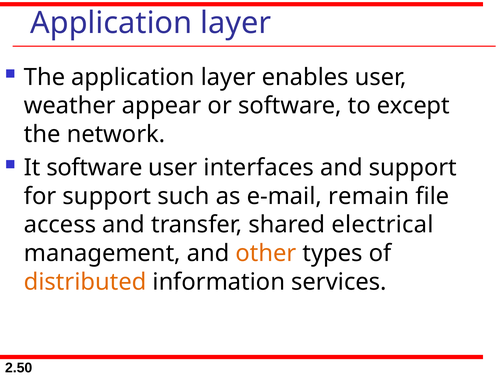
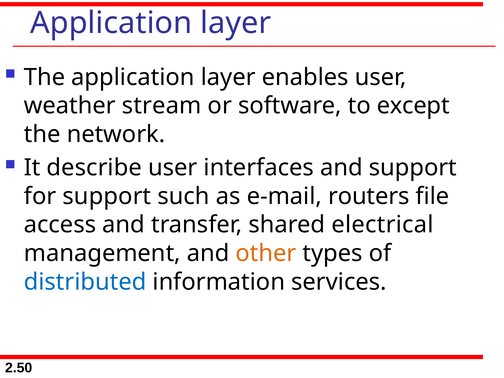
appear: appear -> stream (162, 106)
It software: software -> describe (94, 168)
remain: remain -> routers (369, 196)
distributed colour: orange -> blue (85, 282)
